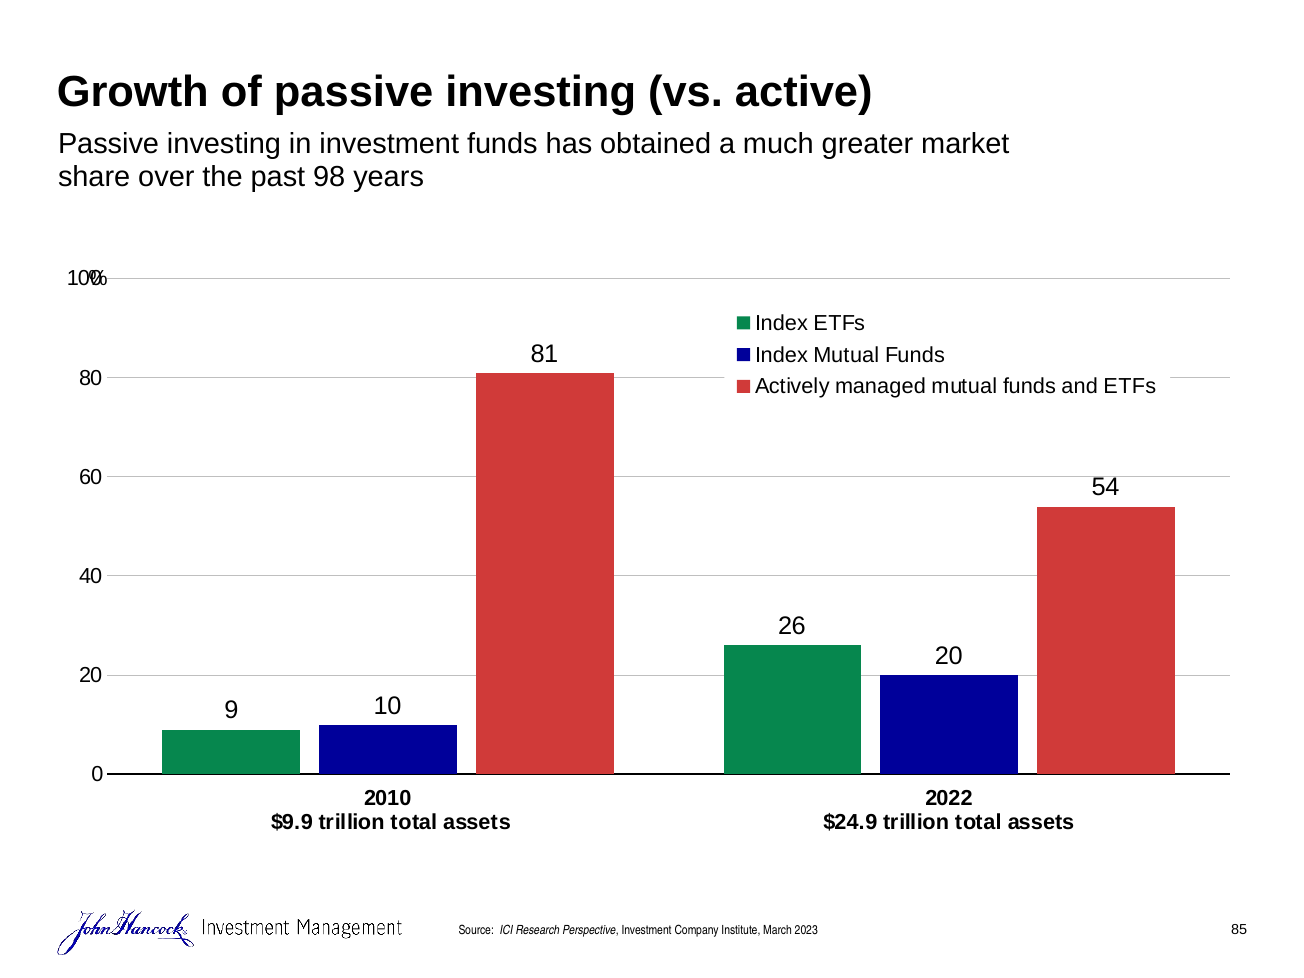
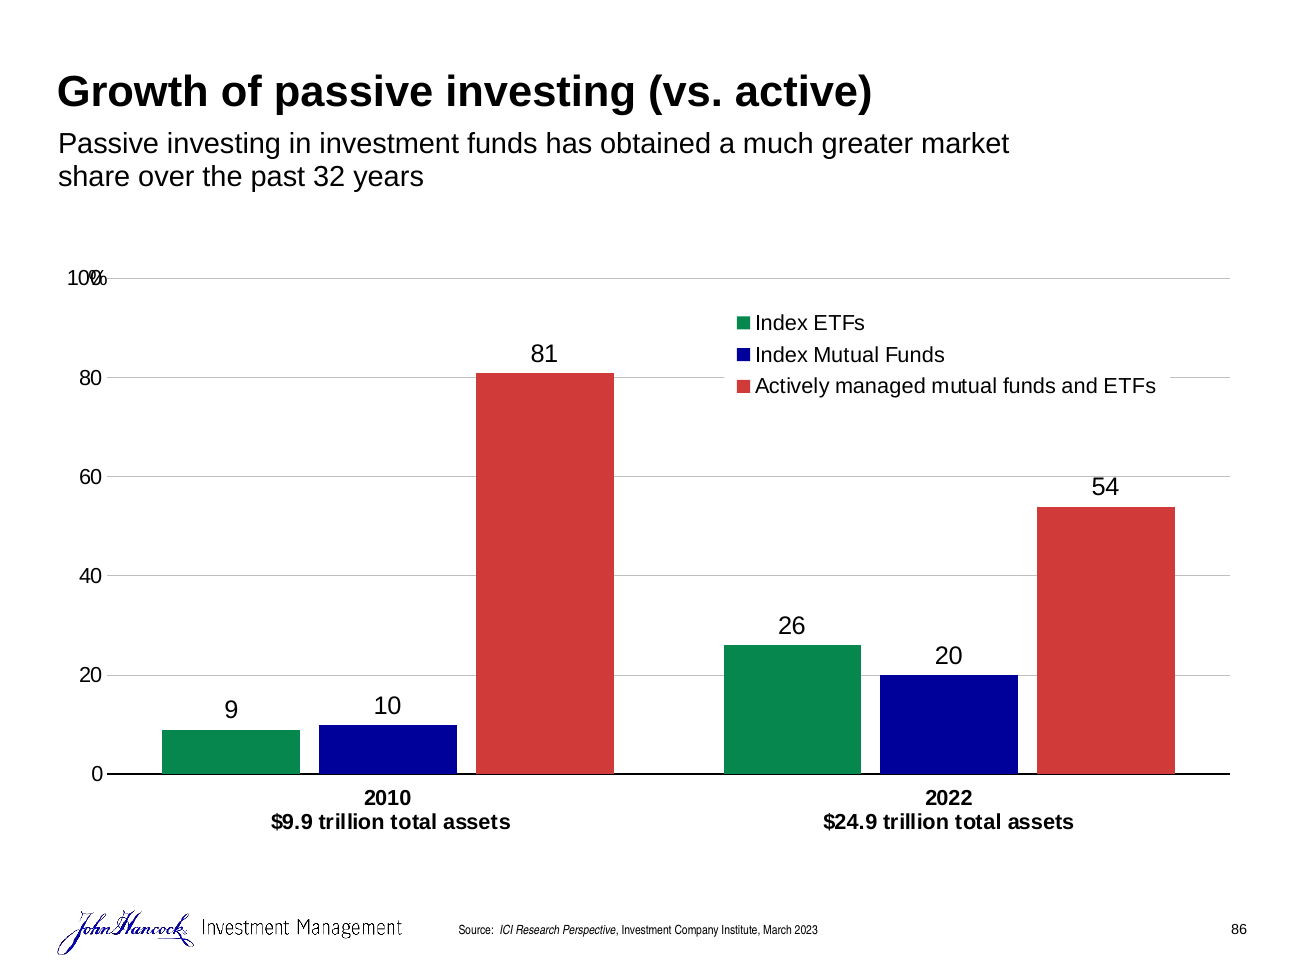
98: 98 -> 32 (329, 177)
85: 85 -> 86 (1239, 930)
